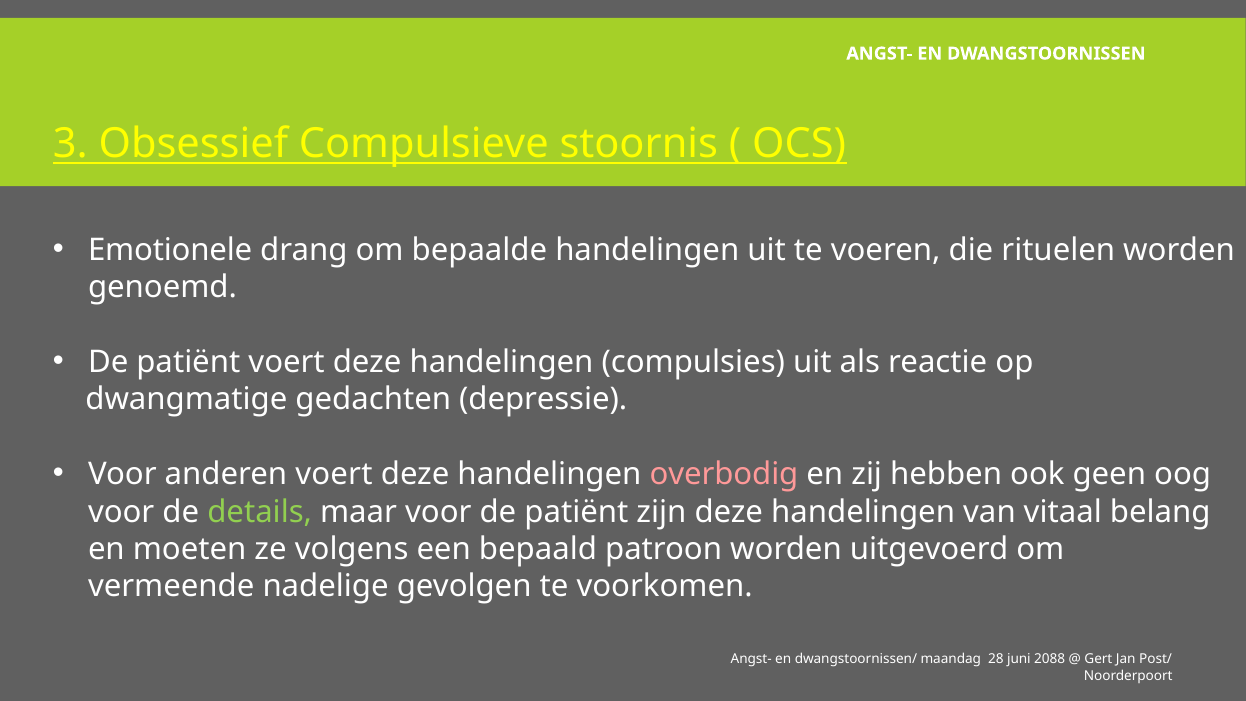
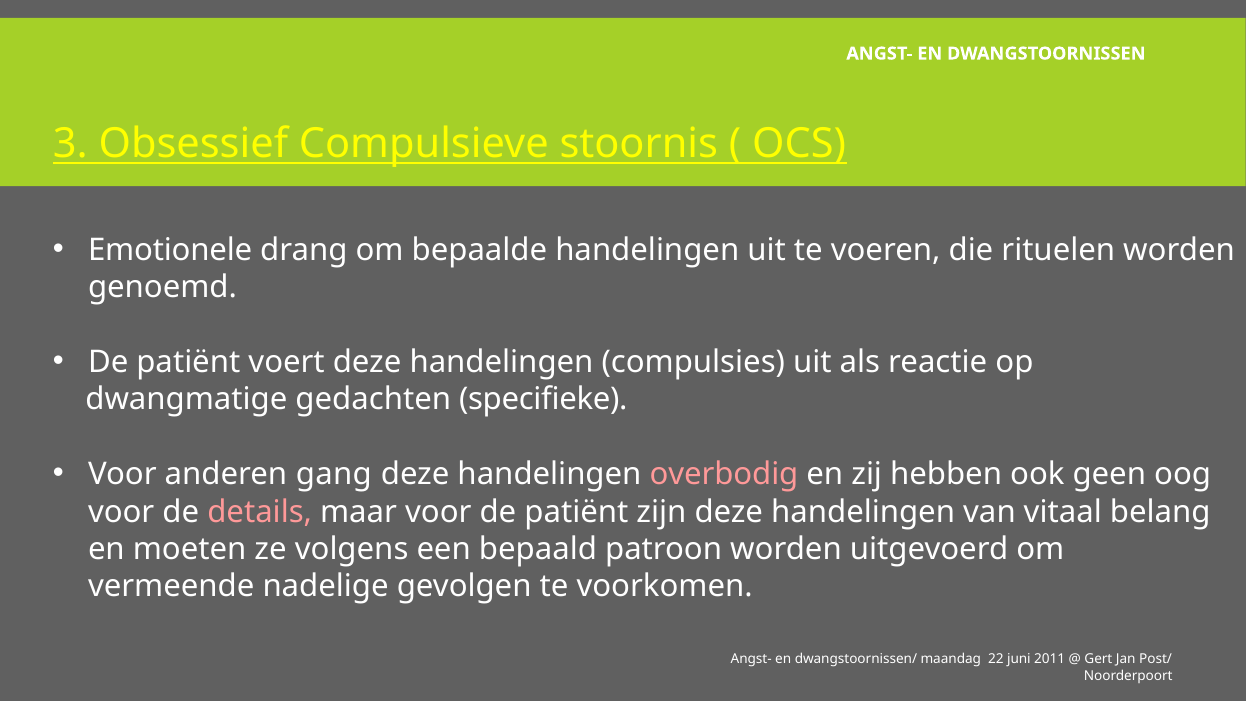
depressie: depressie -> specifieke (543, 400)
anderen voert: voert -> gang (334, 474)
details colour: light green -> pink (260, 512)
28: 28 -> 22 (996, 659)
2088: 2088 -> 2011 (1050, 659)
